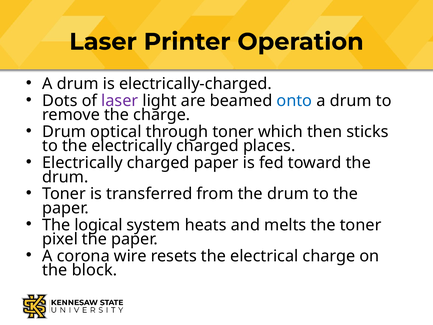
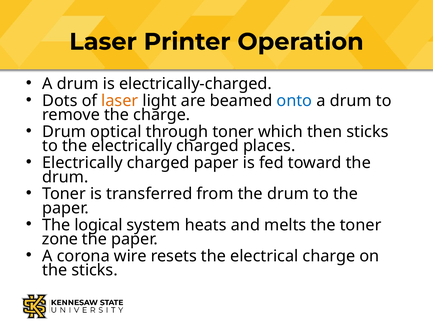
laser colour: purple -> orange (120, 101)
pixel: pixel -> zone (60, 239)
the block: block -> sticks (95, 270)
